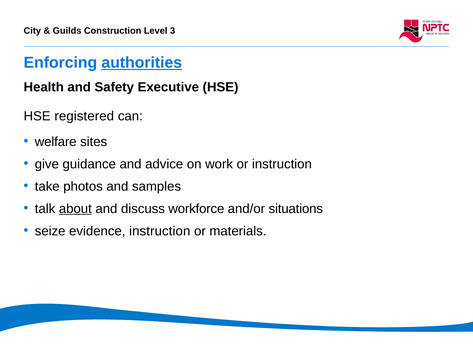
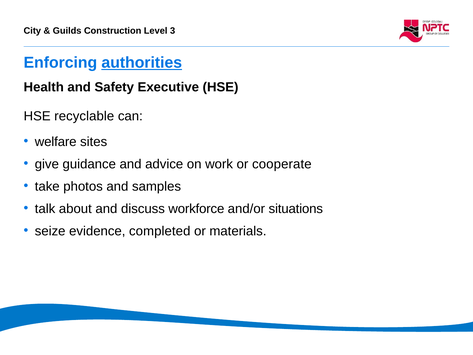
registered: registered -> recyclable (84, 116)
or instruction: instruction -> cooperate (282, 164)
about underline: present -> none (75, 209)
evidence instruction: instruction -> completed (160, 231)
